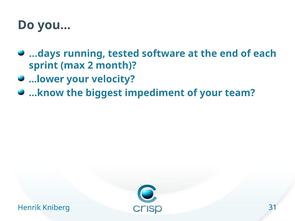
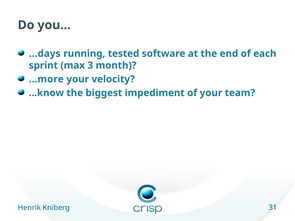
2: 2 -> 3 (90, 65)
...lower: ...lower -> ...more (46, 79)
